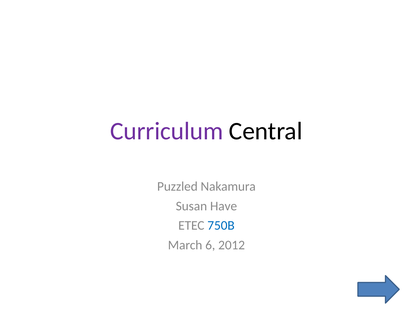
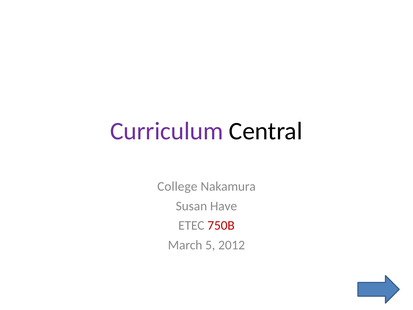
Puzzled: Puzzled -> College (177, 186)
750B colour: blue -> red (221, 225)
6: 6 -> 5 (210, 245)
